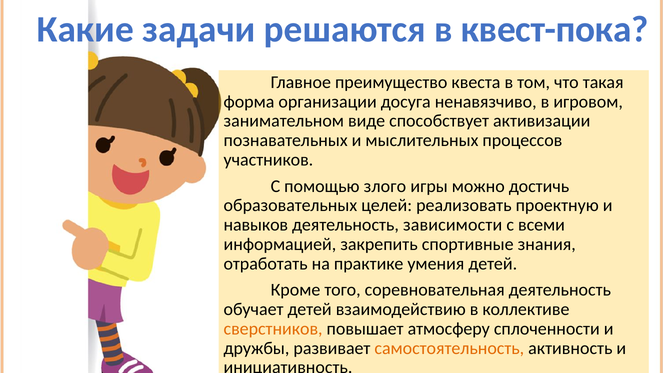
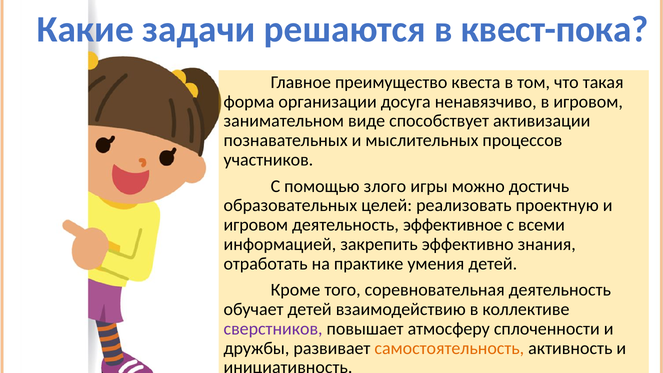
навыков: навыков -> игровом (256, 225)
зависимости: зависимости -> эффективное (453, 225)
спортивные: спортивные -> эффективно (468, 244)
сверстников colour: orange -> purple (273, 329)
